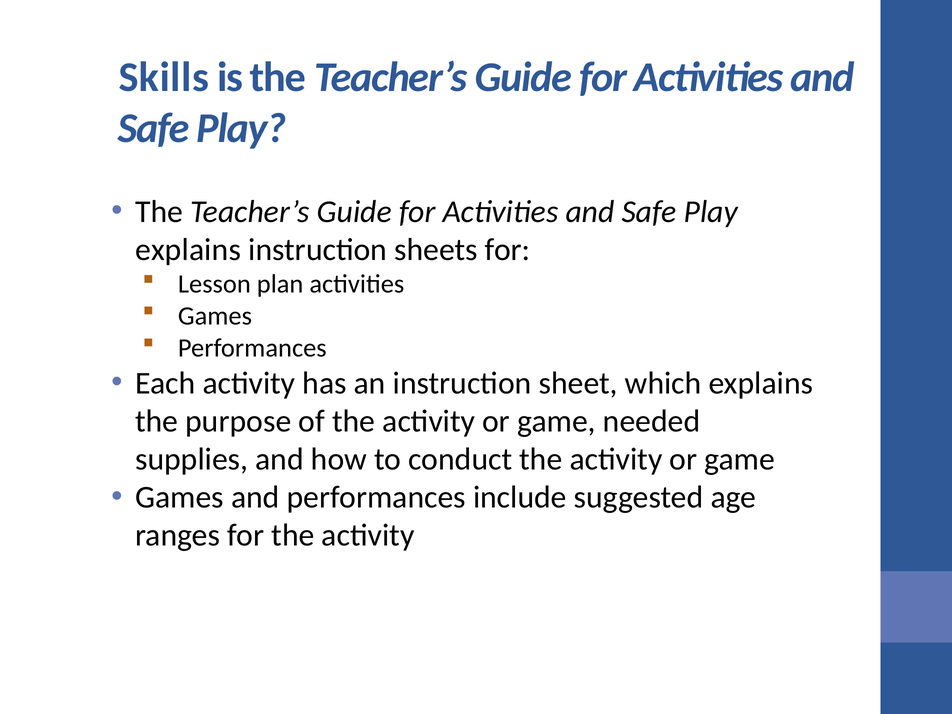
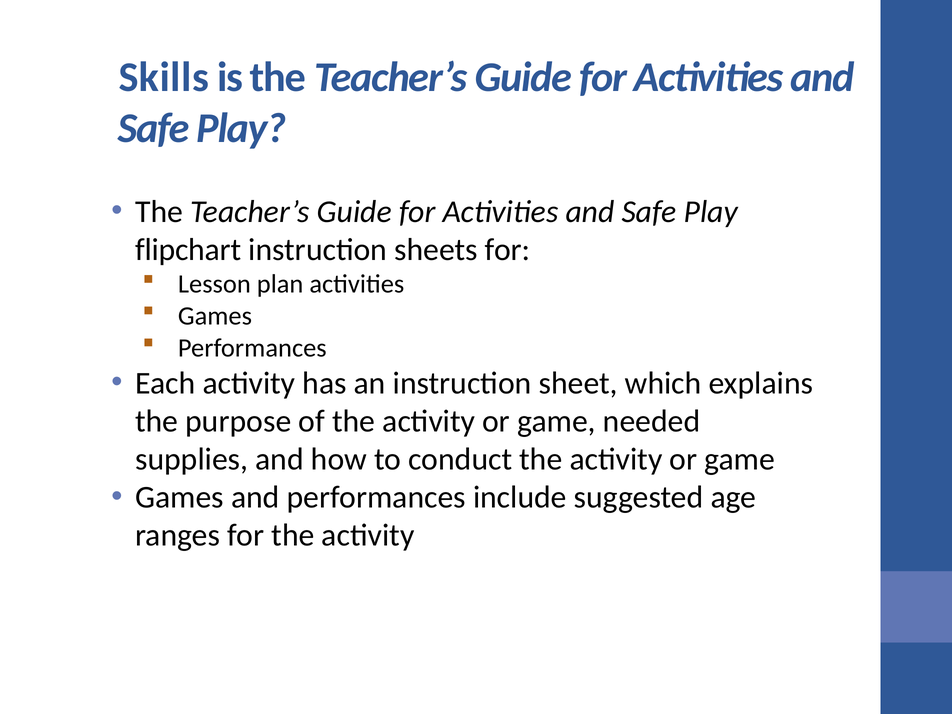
explains: explains -> flipchart (188, 250)
